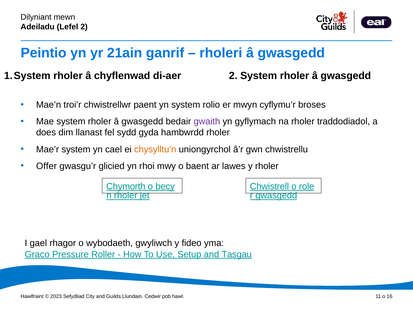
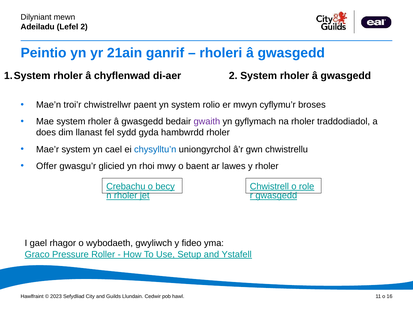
chysylltu’n colour: orange -> blue (155, 149)
Chymorth: Chymorth -> Crebachu (126, 186)
Tasgau: Tasgau -> Ystafell (237, 254)
